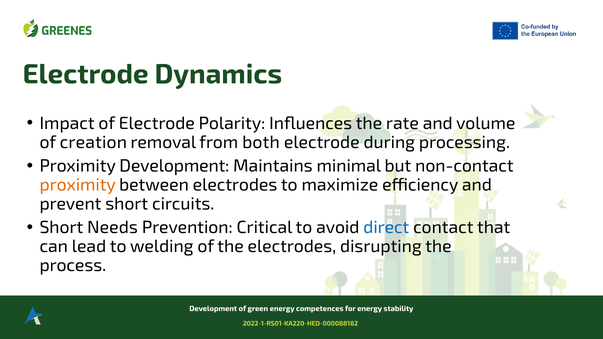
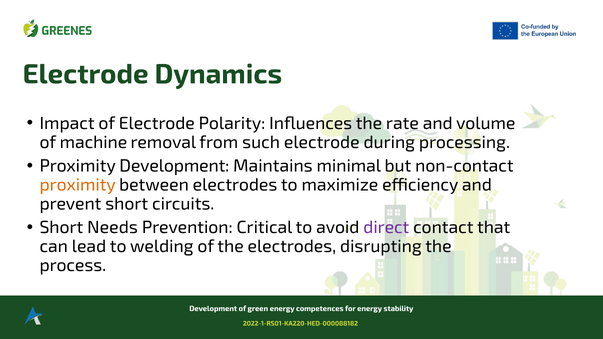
creation: creation -> machine (93, 142)
both: both -> such (261, 142)
direct colour: blue -> purple (386, 228)
